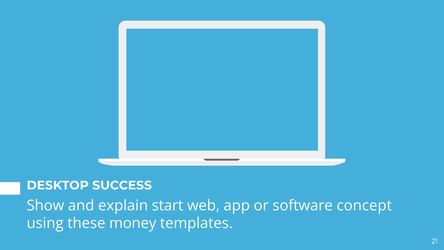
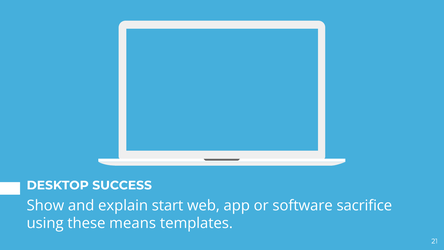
concept: concept -> sacrifice (364, 205)
money: money -> means (133, 223)
